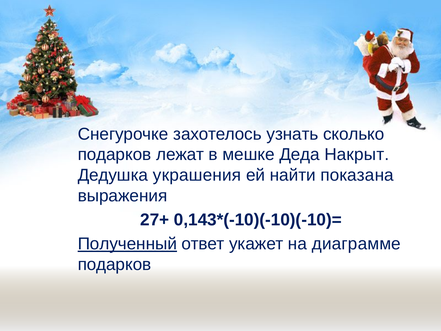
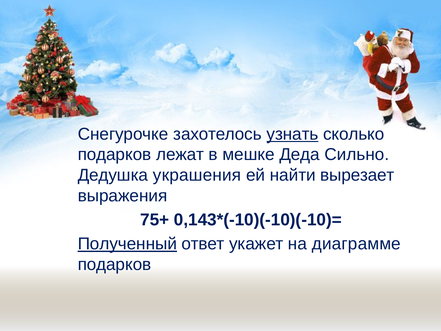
узнать underline: none -> present (292, 134)
Накрыт: Накрыт -> Сильно (357, 155)
показана: показана -> вырезает (357, 175)
27+: 27+ -> 75+ (155, 220)
